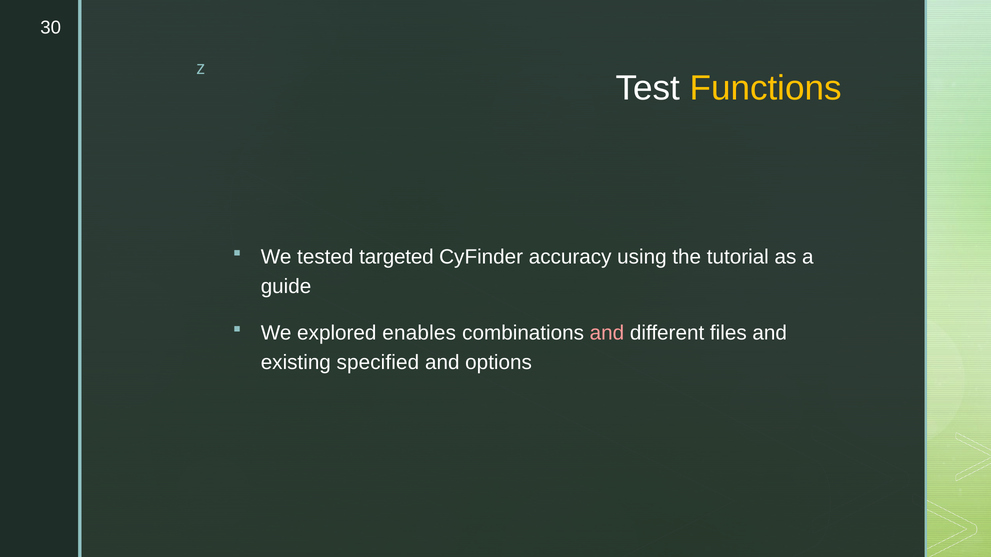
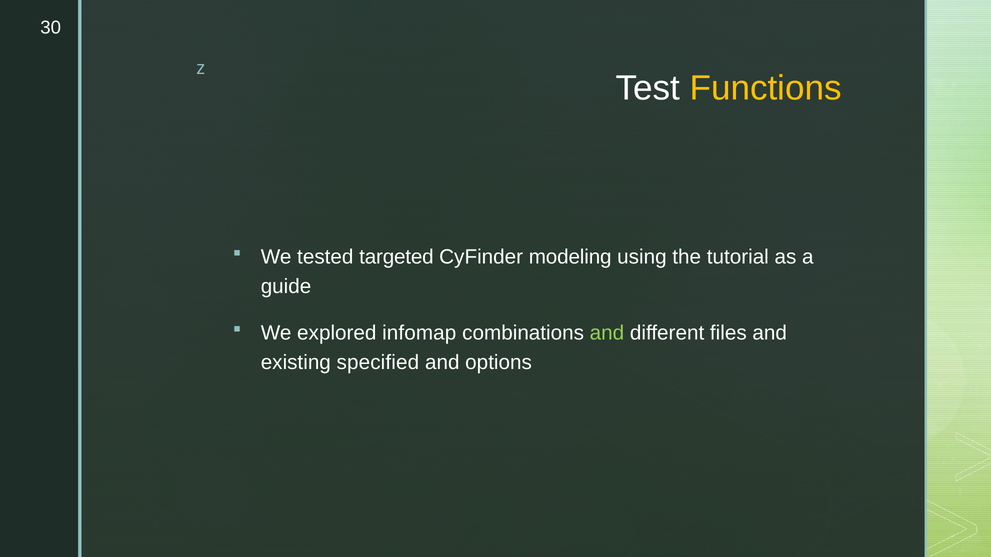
accuracy: accuracy -> modeling (570, 257)
enables: enables -> infomap (419, 333)
and colour: pink -> light green (607, 333)
